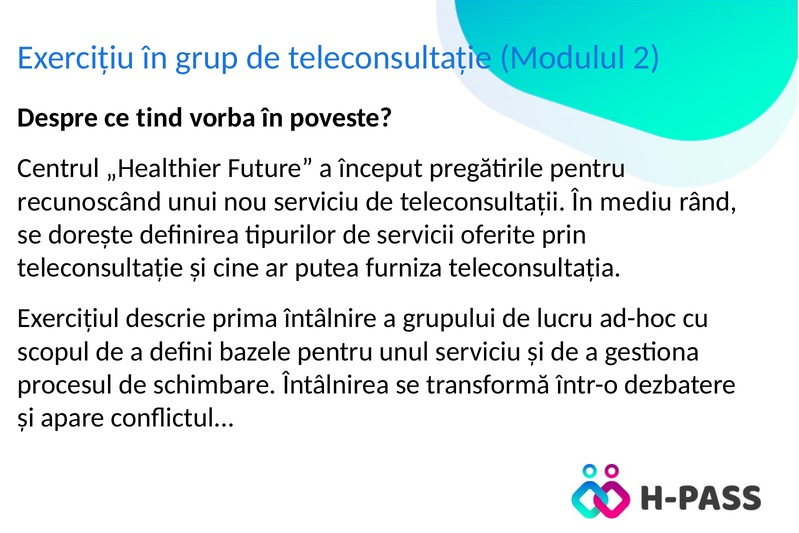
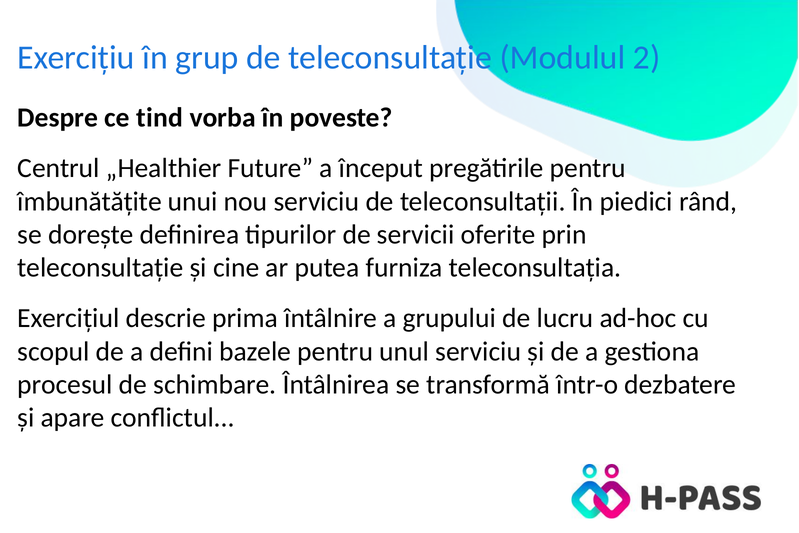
recunoscând: recunoscând -> îmbunătățite (90, 201)
mediu: mediu -> piedici (636, 201)
